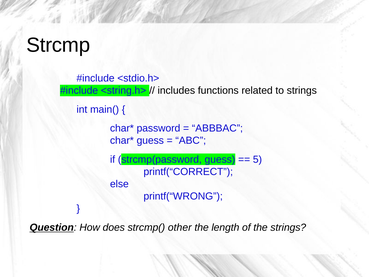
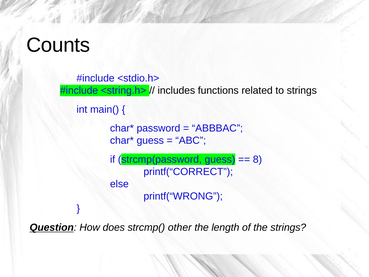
Strcmp: Strcmp -> Counts (58, 45)
5: 5 -> 8 (257, 159)
